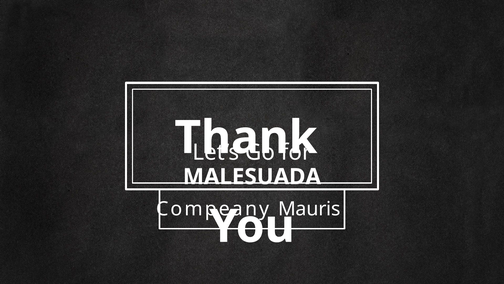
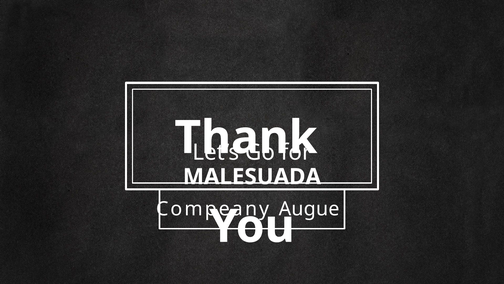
Mauris: Mauris -> Augue (309, 209)
